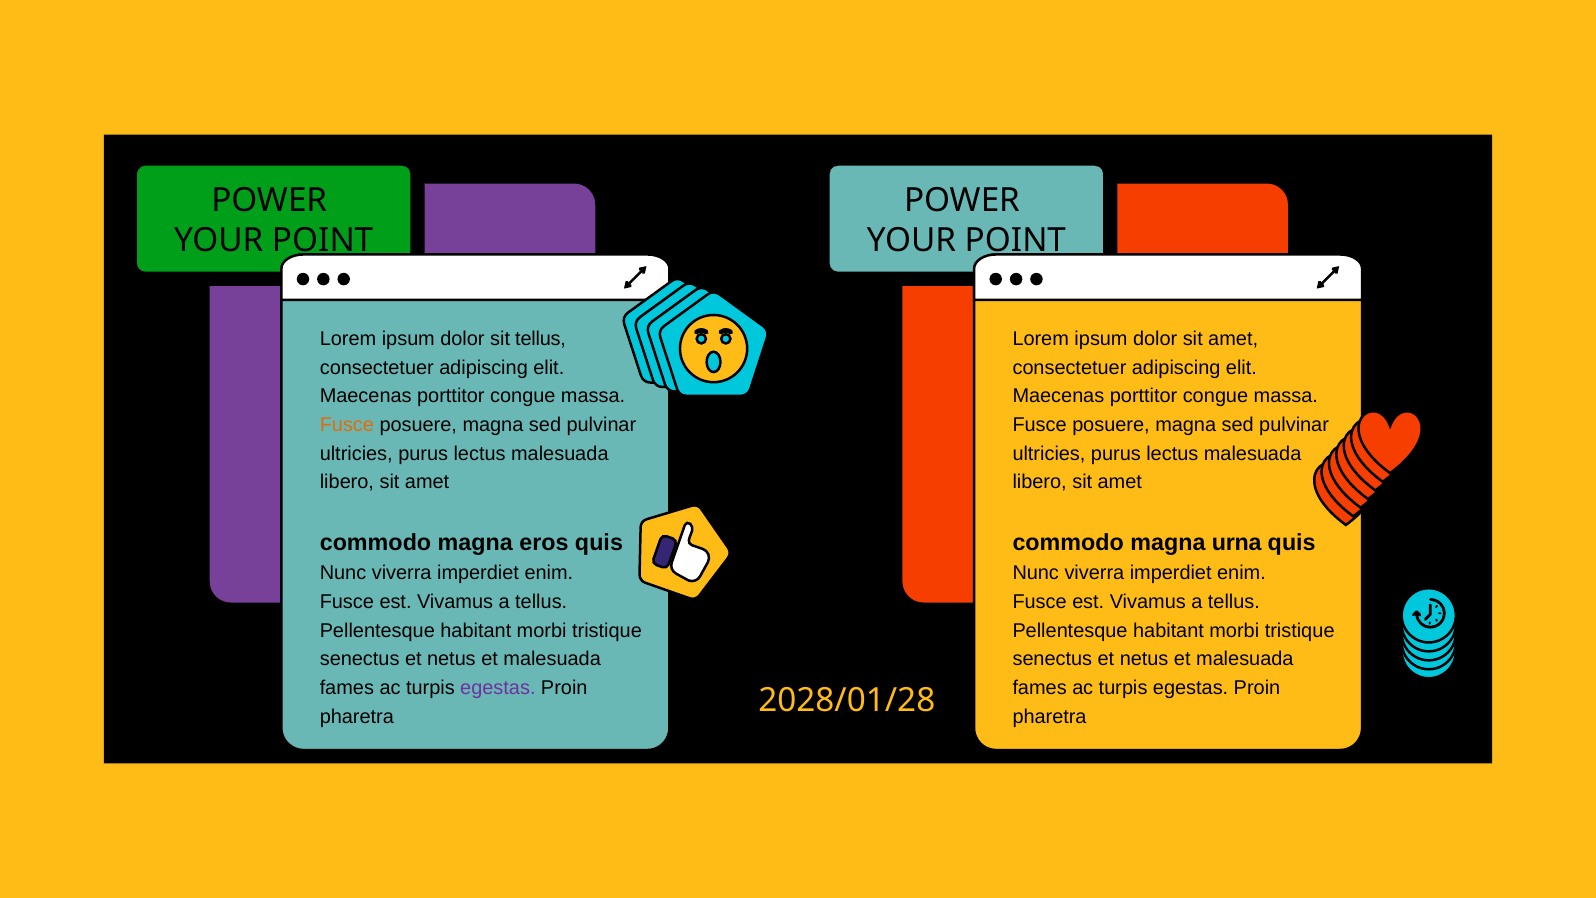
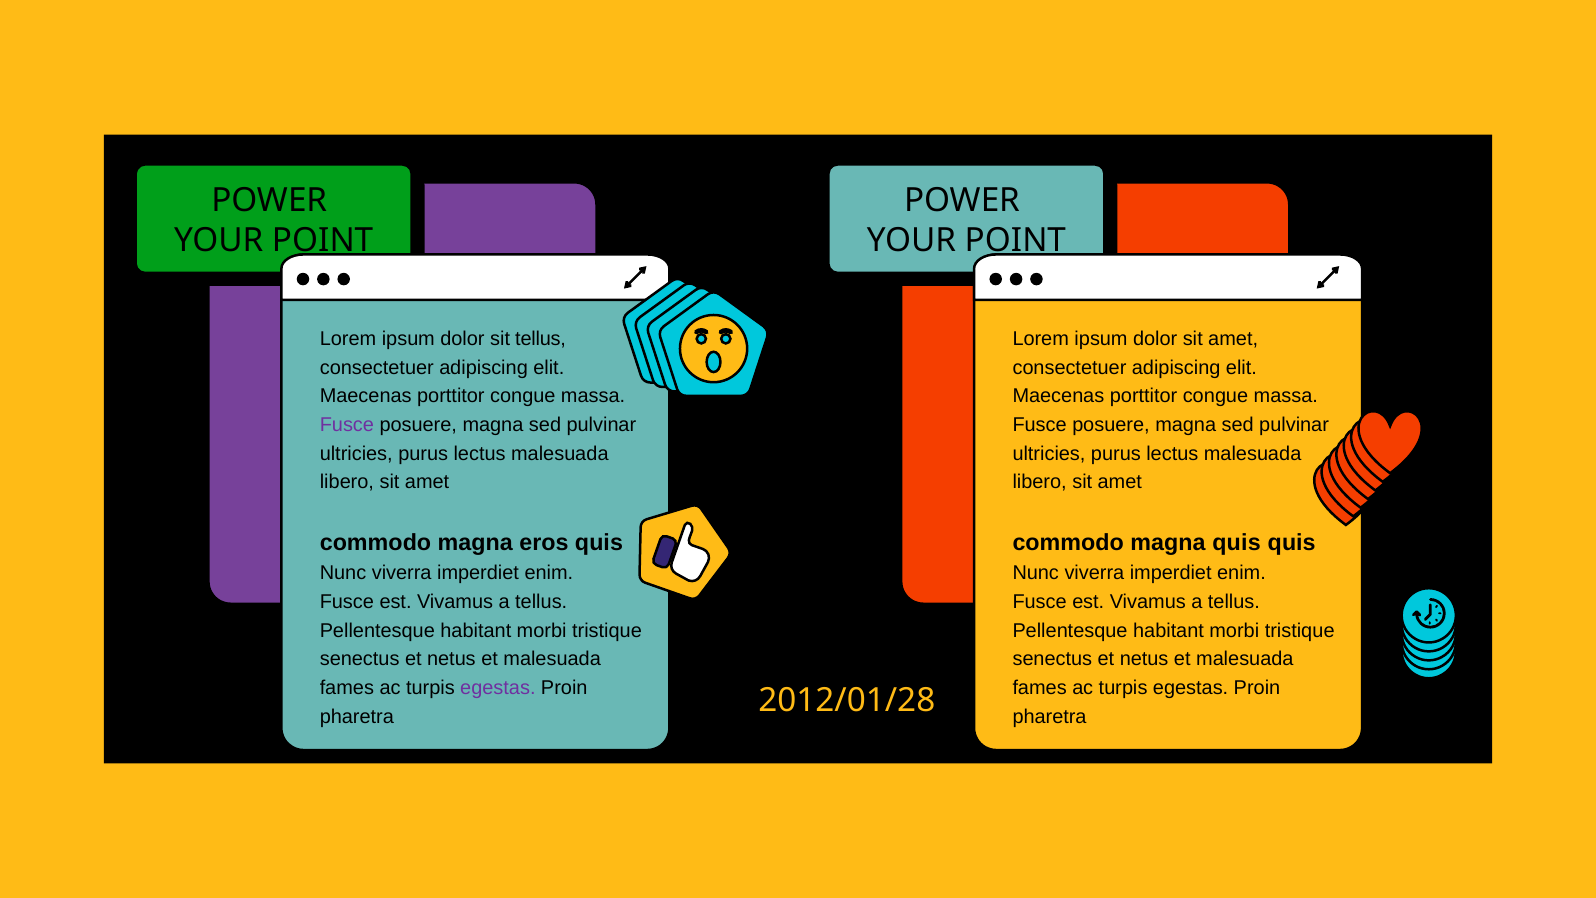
Fusce colour: orange -> purple (347, 425)
magna urna: urna -> quis (1237, 543)
2028/01/28: 2028/01/28 -> 2012/01/28 (847, 700)
